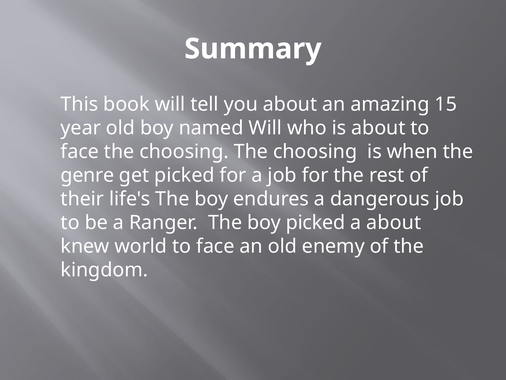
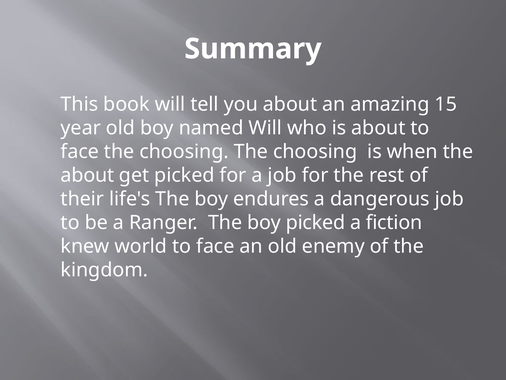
genre: genre -> about (87, 175)
a about: about -> fiction (394, 222)
